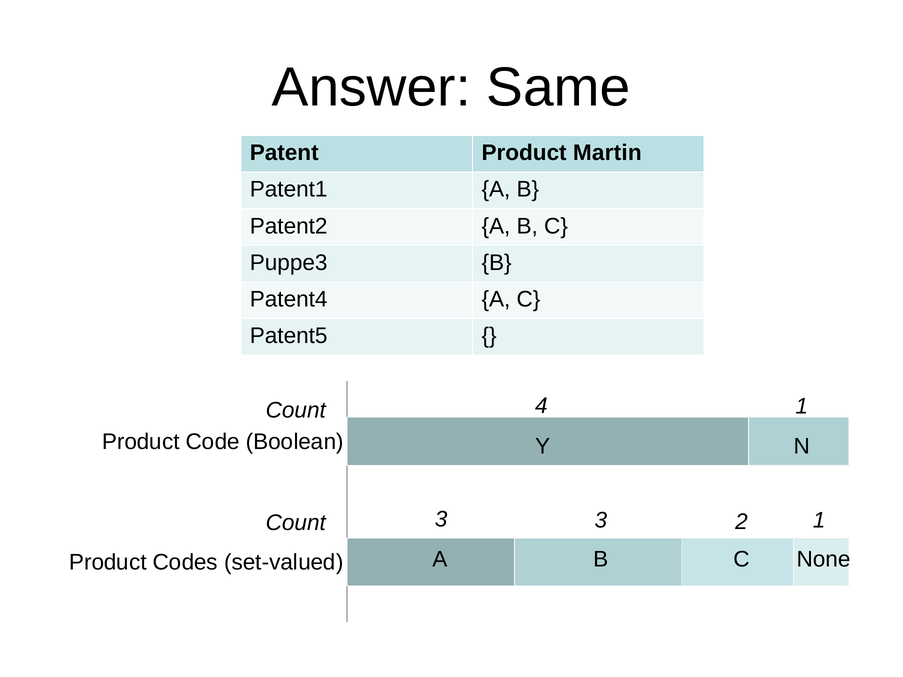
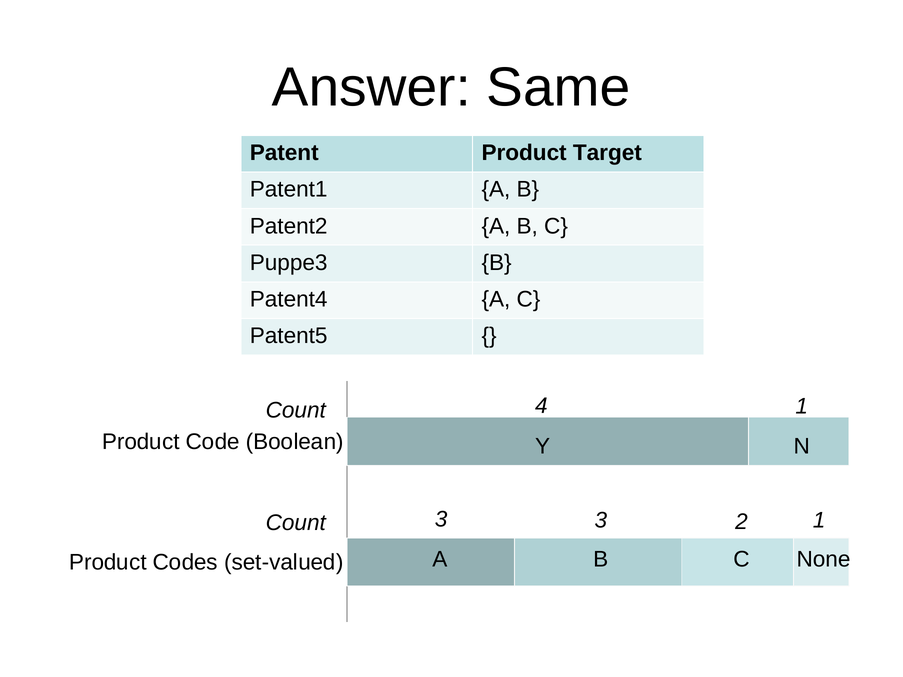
Martin: Martin -> Target (607, 153)
